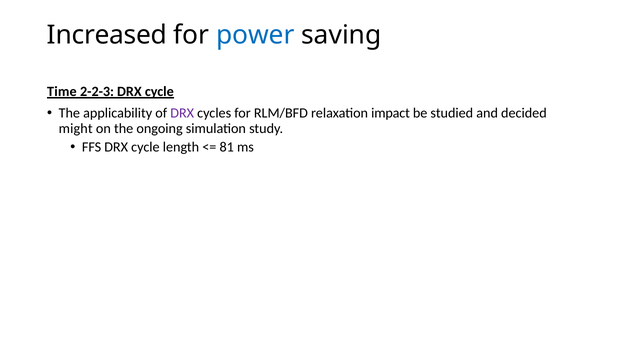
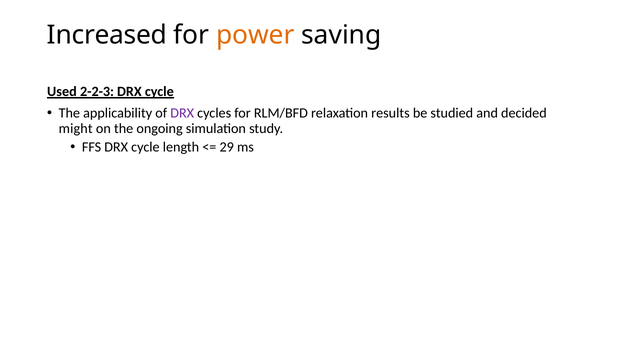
power colour: blue -> orange (255, 35)
Time: Time -> Used (62, 92)
impact: impact -> results (390, 114)
81: 81 -> 29 (227, 147)
